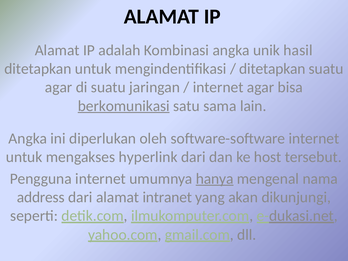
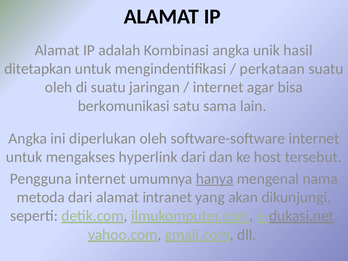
ditetapkan: ditetapkan -> perkataan (272, 69)
agar: agar -> oleh (59, 87)
berkomunikasi underline: present -> none (124, 106)
address: address -> metoda (41, 197)
